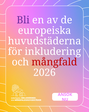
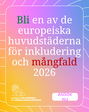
Bli colour: purple -> green (23, 20)
